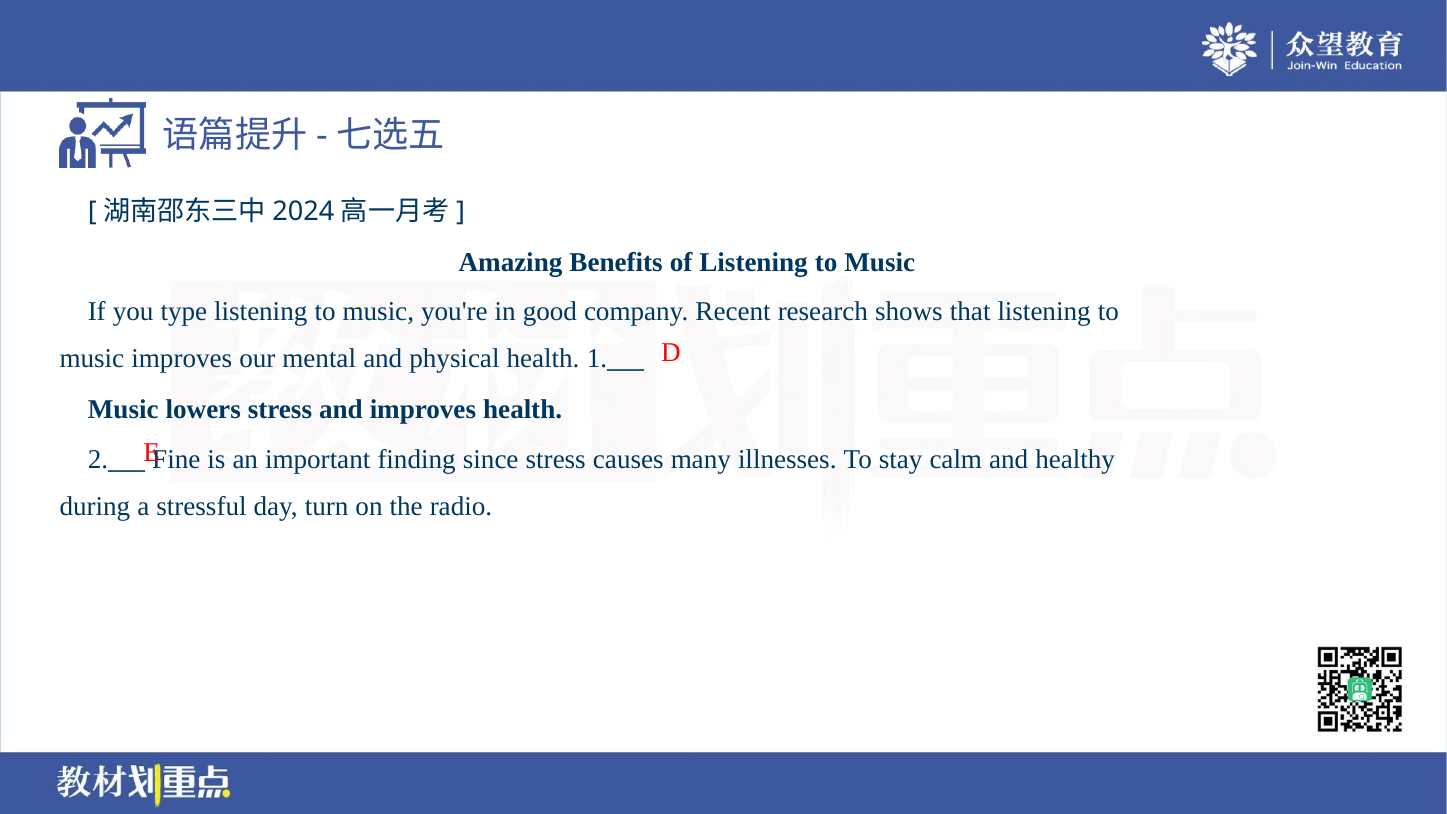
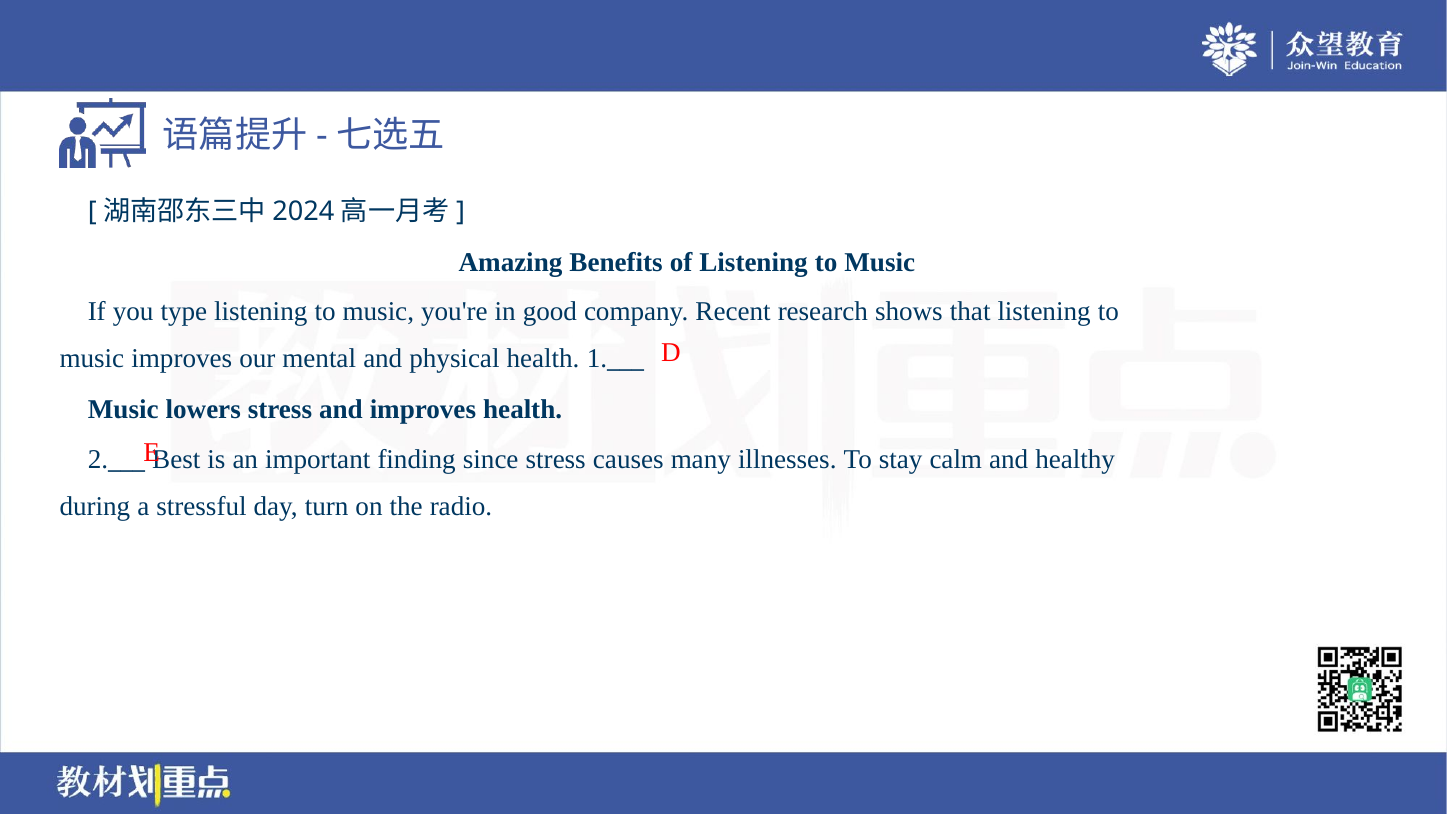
Fine: Fine -> Best (176, 459)
